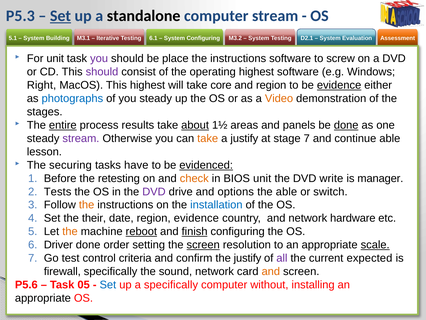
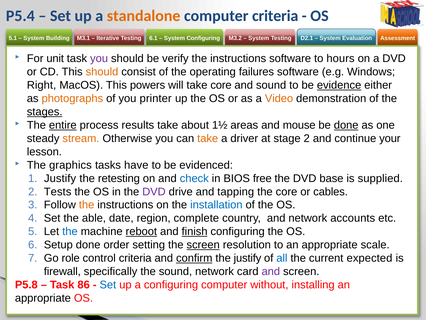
P5.3: P5.3 -> P5.4 (20, 16)
Set underline: present -> none (60, 16)
standalone colour: black -> orange (144, 16)
computer stream: stream -> criteria (275, 16)
place: place -> verify (175, 59)
screw: screw -> hours (341, 59)
should colour: purple -> orange (102, 72)
operating highest: highest -> failures (256, 72)
This highest: highest -> powers (148, 85)
and region: region -> sound (271, 85)
photographs colour: blue -> orange (72, 98)
you steady: steady -> printer (156, 98)
stages underline: none -> present (45, 112)
about underline: present -> none (195, 125)
panels: panels -> mouse (299, 125)
stream colour: purple -> orange (81, 138)
a justify: justify -> driver (244, 138)
stage 7: 7 -> 2 (307, 138)
continue able: able -> your (390, 138)
securing: securing -> graphics (70, 165)
evidenced underline: present -> none (206, 165)
Before: Before -> Justify (60, 178)
check colour: orange -> blue (194, 178)
BIOS unit: unit -> free (262, 178)
write: write -> base (331, 178)
manager: manager -> supplied (380, 178)
options: options -> tapping (236, 191)
the able: able -> core (287, 191)
switch: switch -> cables (331, 191)
their: their -> able (94, 218)
region evidence: evidence -> complete (196, 218)
hardware: hardware -> accounts (353, 218)
the colour: orange -> blue (70, 231)
Driver: Driver -> Setup (58, 245)
scale underline: present -> none (375, 245)
test: test -> role (71, 258)
confirm underline: none -> present (194, 258)
all colour: purple -> blue (282, 258)
and colour: orange -> purple (271, 271)
P5.6: P5.6 -> P5.8 (26, 284)
05: 05 -> 86 (84, 284)
a specifically: specifically -> configuring (171, 284)
